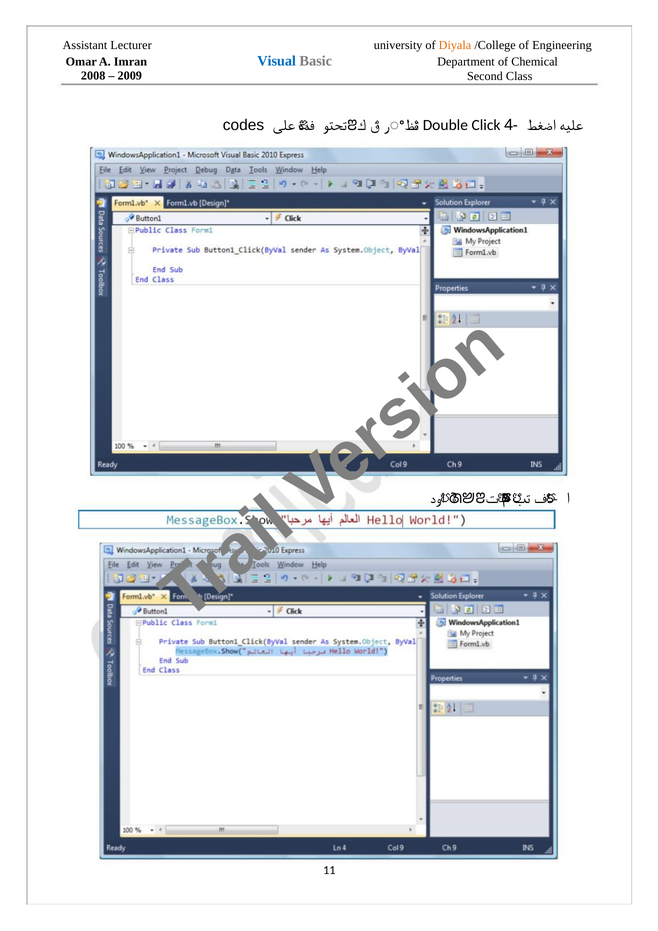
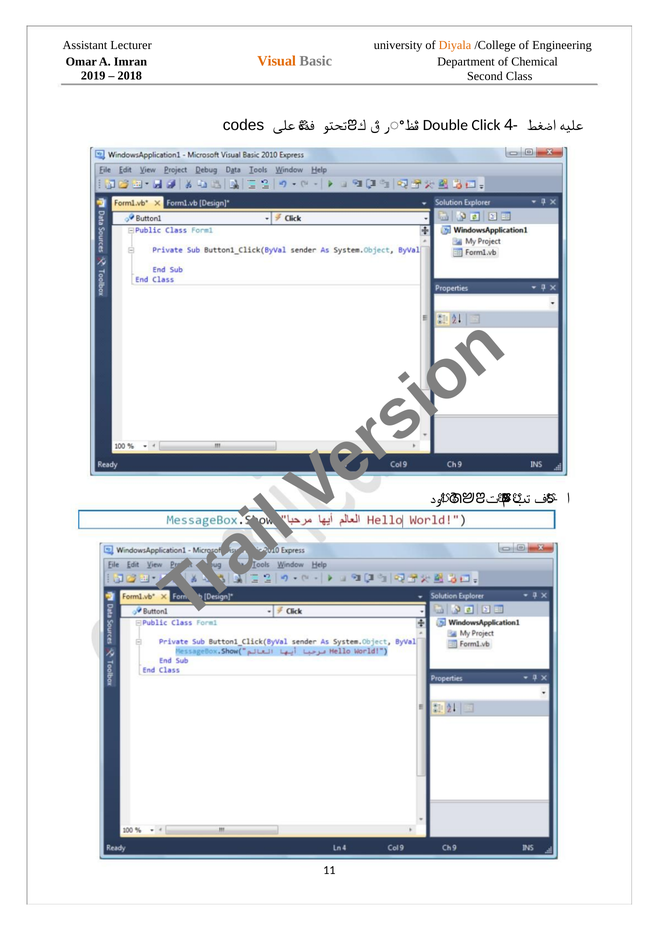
Visual colour: blue -> orange (277, 61)
2008: 2008 -> 2019 (93, 76)
2009: 2009 -> 2018 (130, 76)
